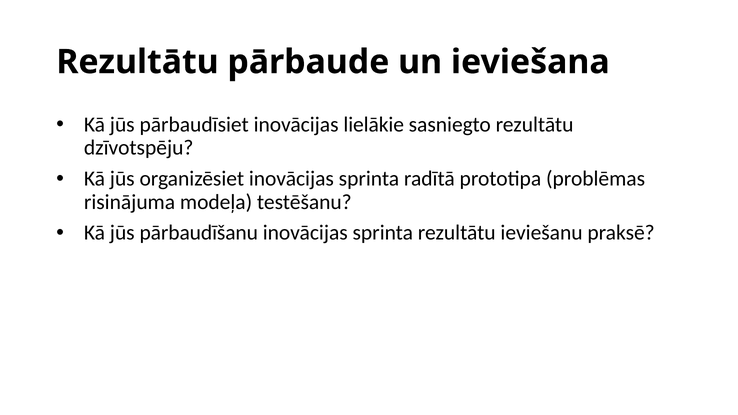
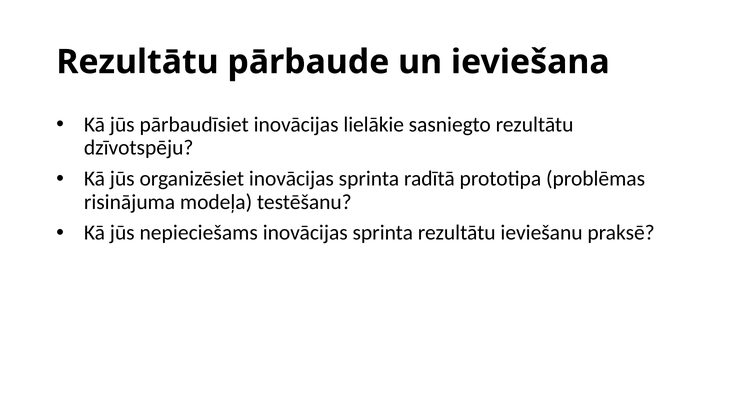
pārbaudīšanu: pārbaudīšanu -> nepieciešams (199, 233)
